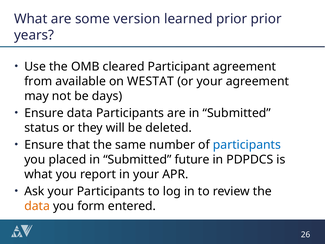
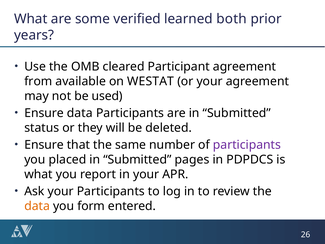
version: version -> verified (137, 19)
learned prior: prior -> both (232, 19)
days: days -> used (107, 96)
participants colour: blue -> purple (247, 145)
future: future -> pages (192, 159)
